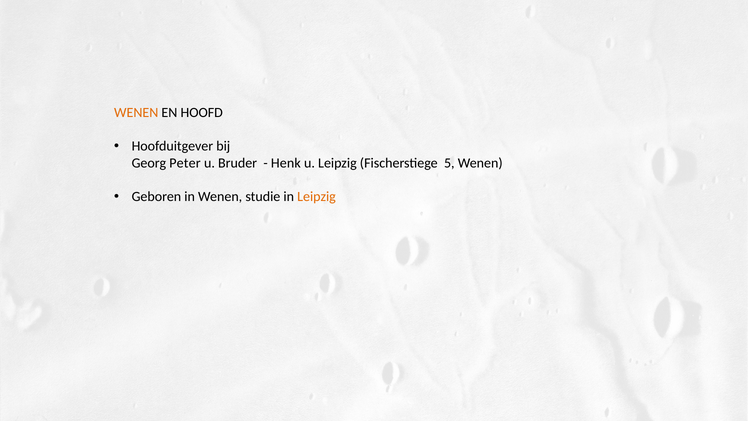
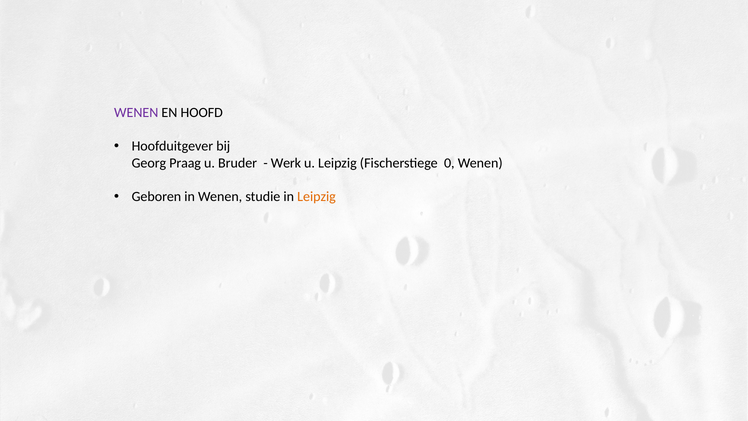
WENEN colour: orange -> purple (136, 112)
Peter: Peter -> Praag (185, 163)
Henk: Henk -> Werk (286, 163)
5: 5 -> 0 (449, 163)
